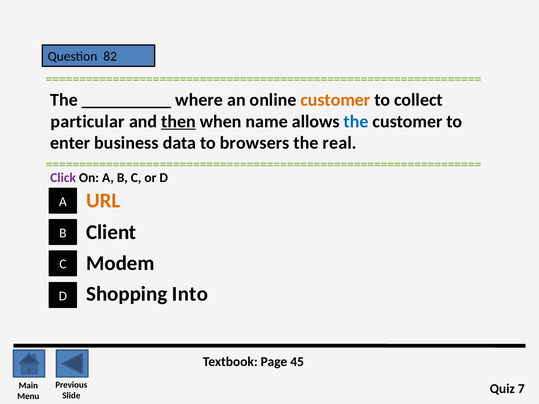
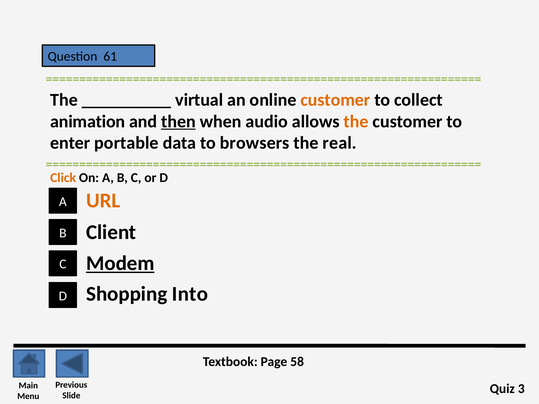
82: 82 -> 61 (110, 57)
where: where -> virtual (199, 100)
particular: particular -> animation (88, 122)
name: name -> audio (267, 122)
the colour: blue -> orange (356, 122)
business: business -> portable (126, 143)
Click colour: purple -> orange (63, 178)
Modem underline: none -> present (120, 263)
45: 45 -> 58 (297, 362)
7: 7 -> 3 (521, 389)
